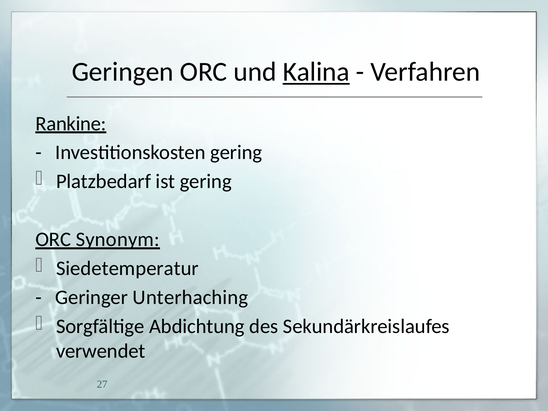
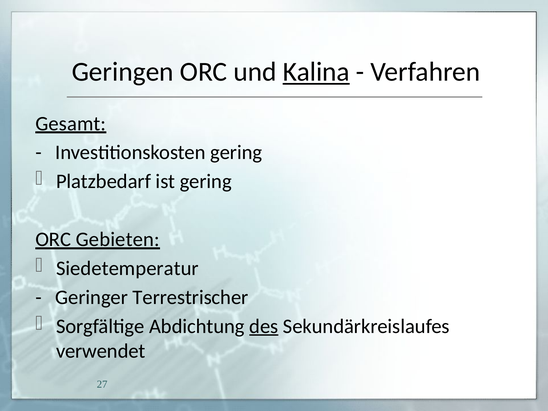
Rankine: Rankine -> Gesamt (71, 124)
Synonym: Synonym -> Gebieten (118, 239)
Unterhaching: Unterhaching -> Terrestrischer (190, 297)
des underline: none -> present (264, 326)
